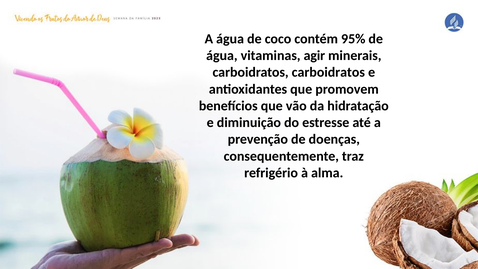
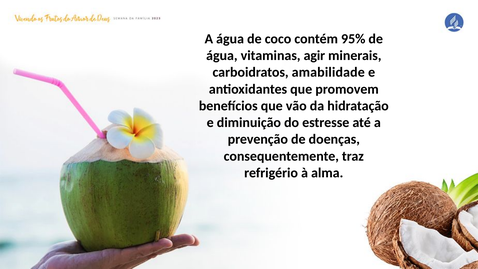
carboidratos carboidratos: carboidratos -> amabilidade (328, 72)
